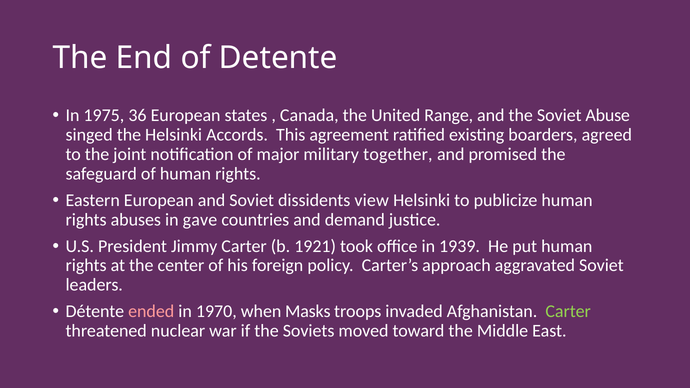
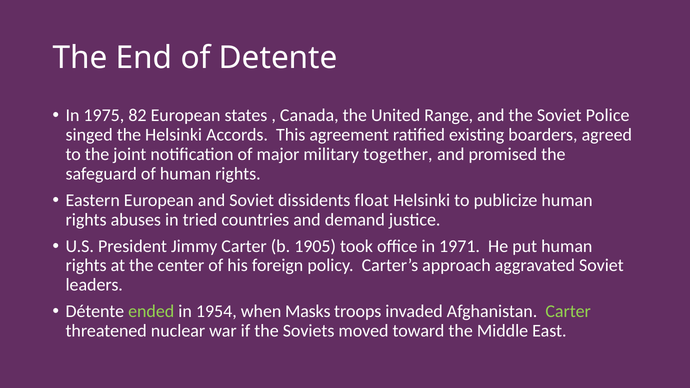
36: 36 -> 82 (137, 115)
Abuse: Abuse -> Police (608, 115)
view: view -> float (372, 200)
gave: gave -> tried (200, 220)
1921: 1921 -> 1905 (315, 246)
1939: 1939 -> 1971 (460, 246)
ended colour: pink -> light green (151, 312)
1970: 1970 -> 1954 (216, 312)
